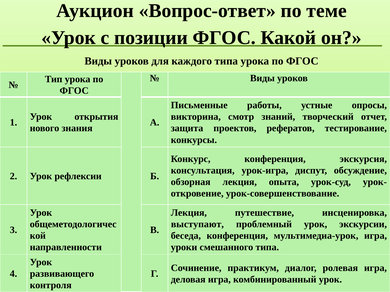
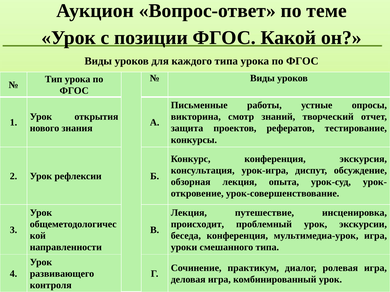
выступают: выступают -> происходит (197, 224)
